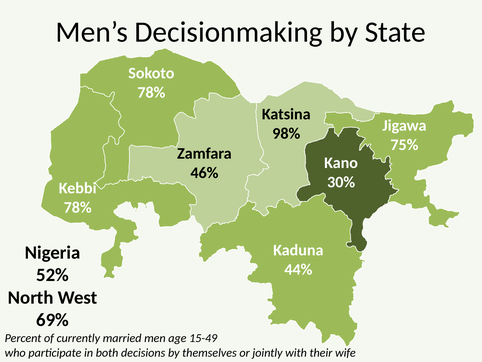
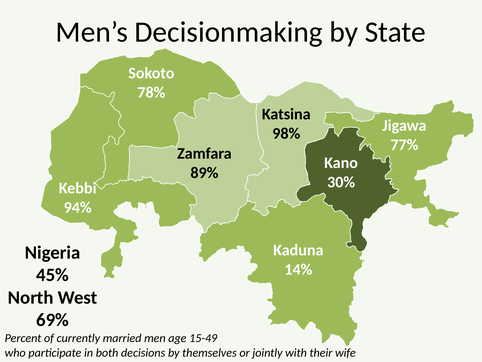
75%: 75% -> 77% (404, 145)
46%: 46% -> 89% (204, 173)
78%: 78% -> 94% (78, 207)
44%: 44% -> 14% (298, 269)
52%: 52% -> 45% (53, 275)
